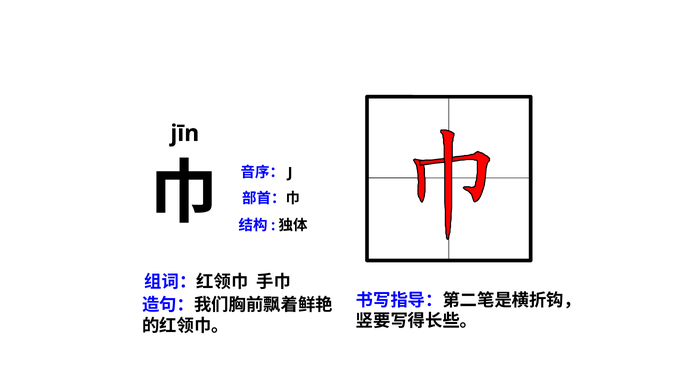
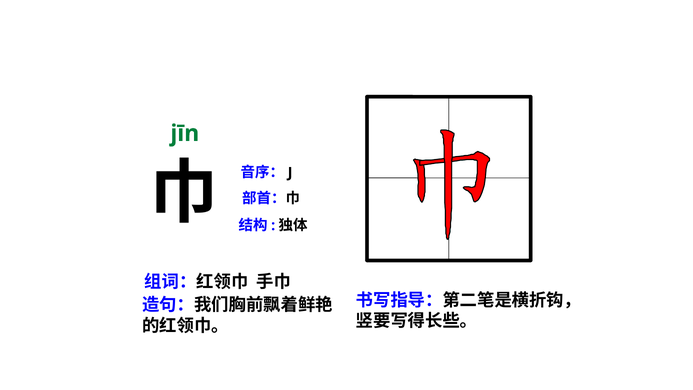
jīn colour: black -> green (185, 133)
